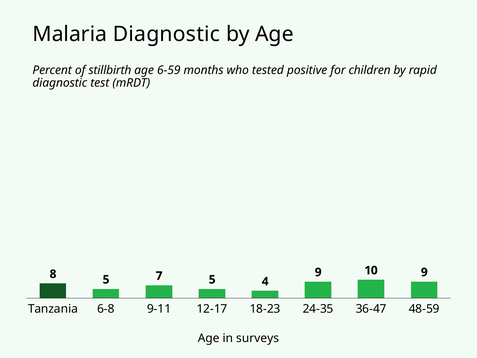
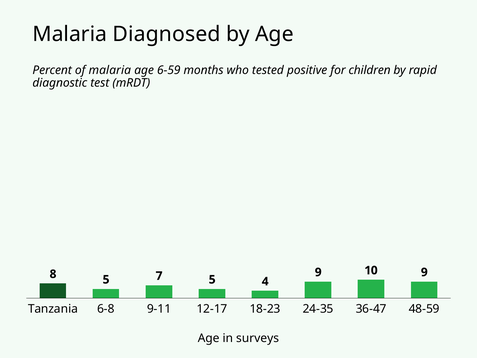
Malaria Diagnostic: Diagnostic -> Diagnosed (167, 34)
of stillbirth: stillbirth -> malaria (110, 70)
